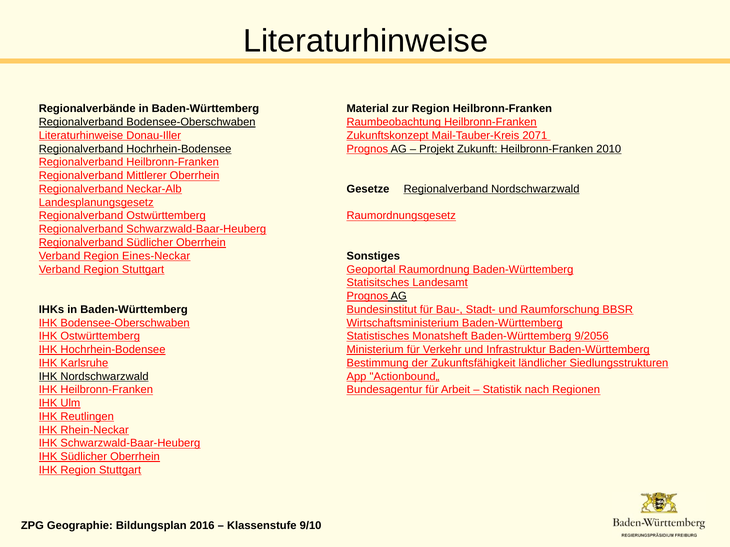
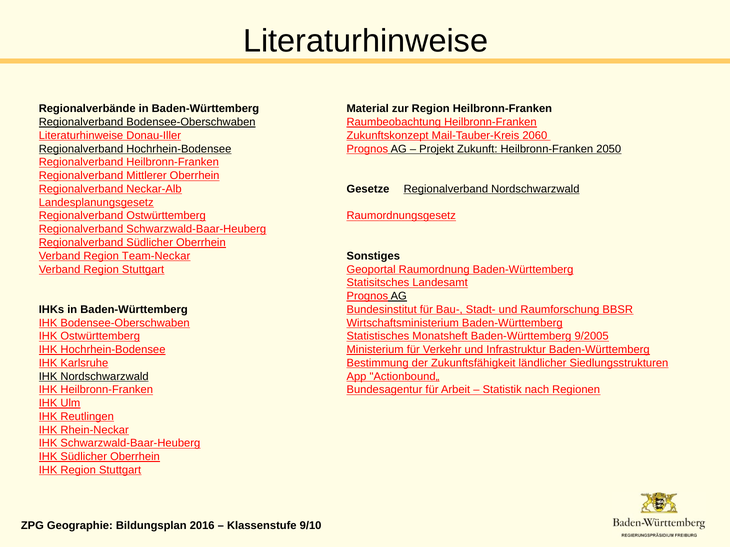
2071: 2071 -> 2060 (535, 136)
2010: 2010 -> 2050 (609, 149)
Eines-Neckar: Eines-Neckar -> Team-Neckar (156, 256)
9/2056: 9/2056 -> 9/2005 (592, 337)
